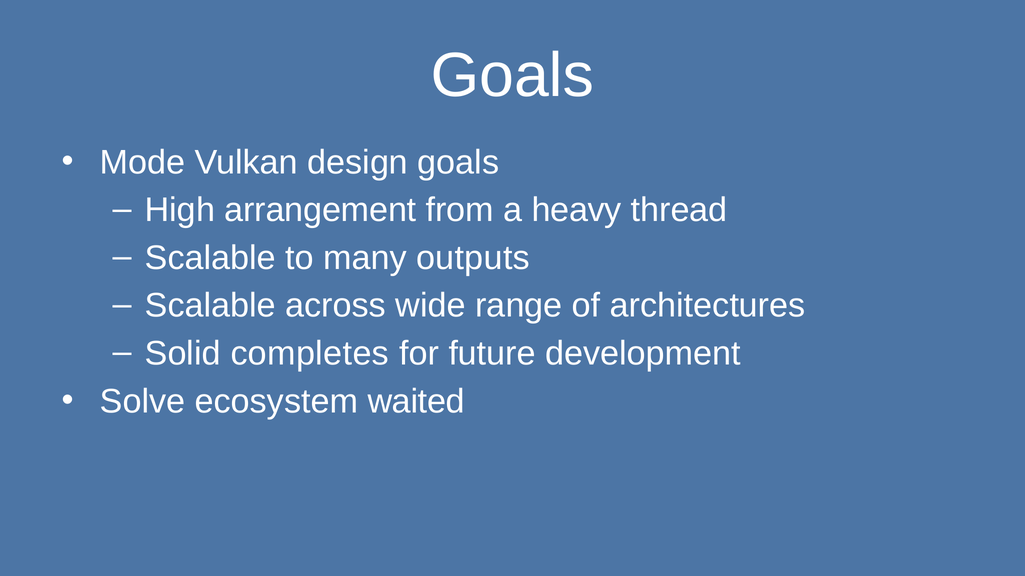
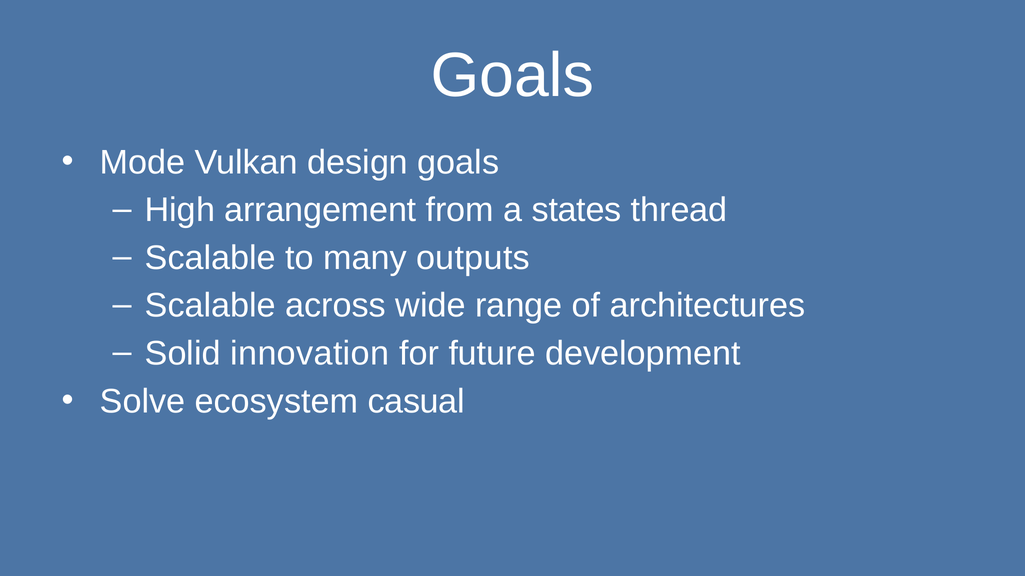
heavy: heavy -> states (577, 210)
completes: completes -> innovation (310, 354)
waited: waited -> casual (416, 402)
